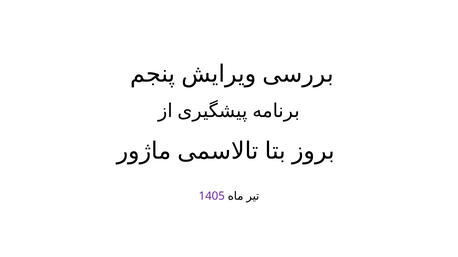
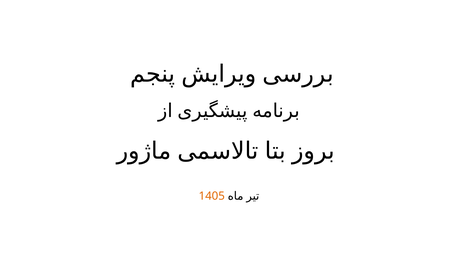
1405 colour: purple -> orange (212, 197)
